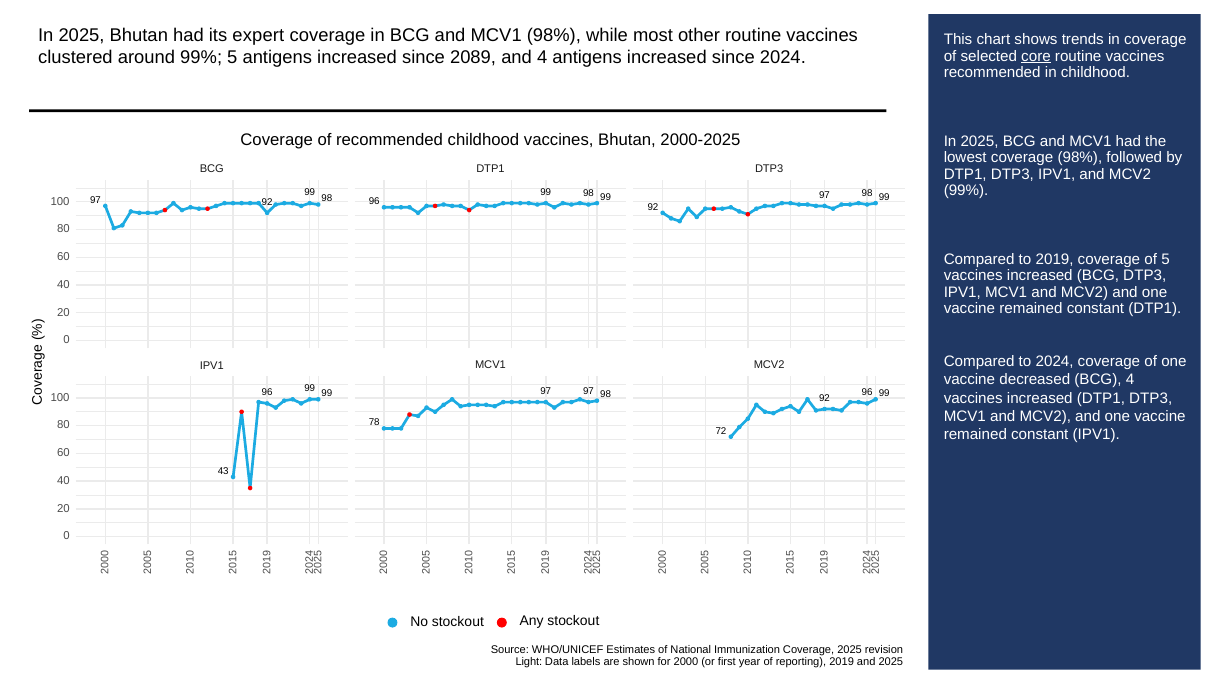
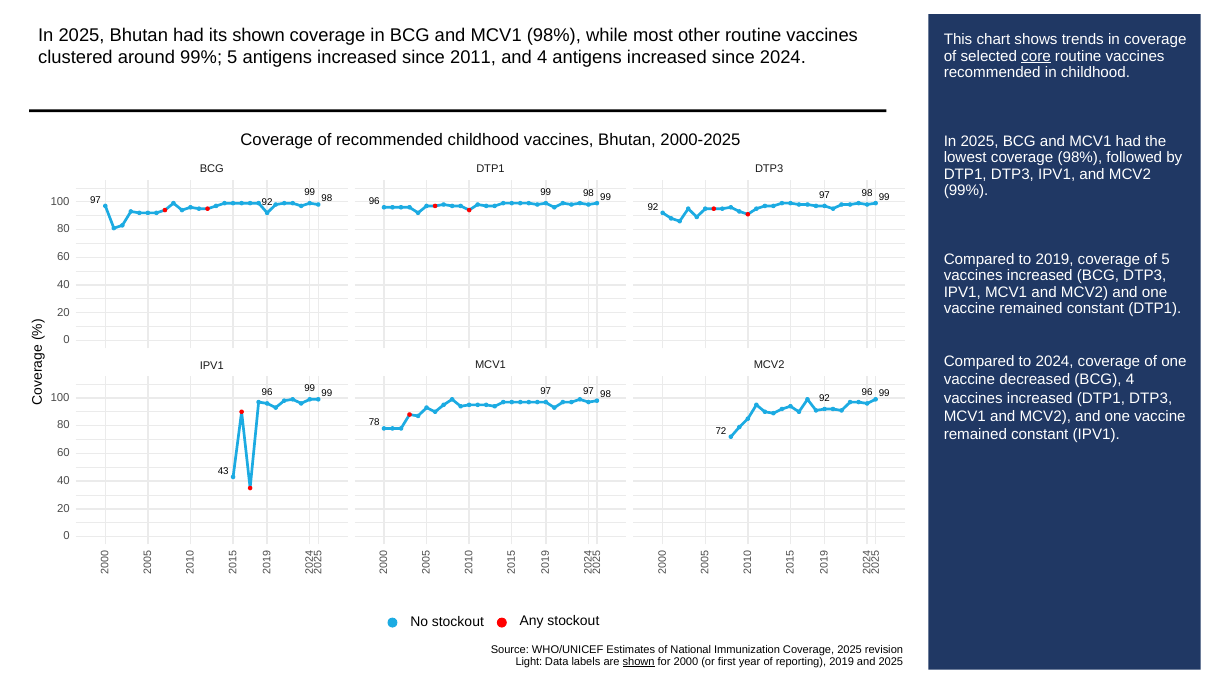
its expert: expert -> shown (259, 35)
2089: 2089 -> 2011 (473, 57)
shown underline: none -> present (639, 662)
